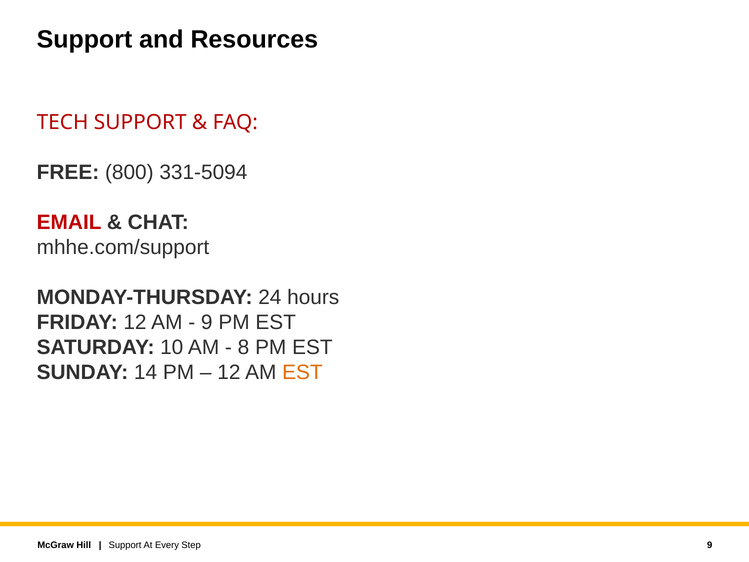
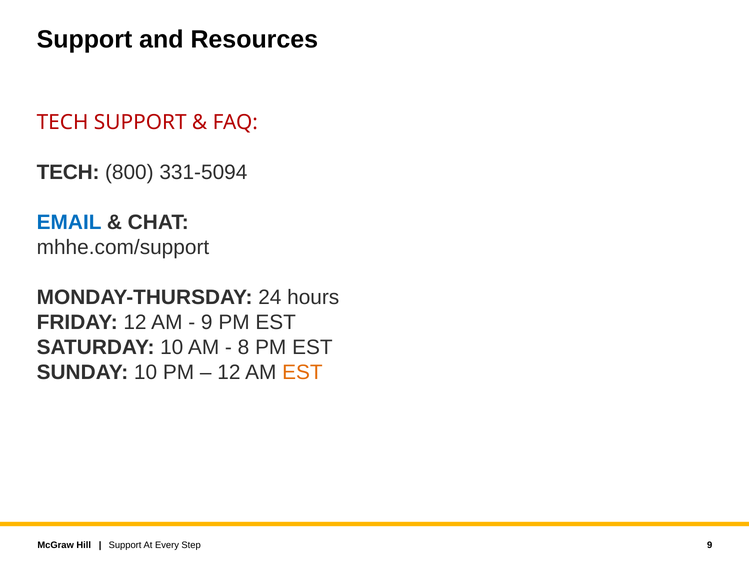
FREE: FREE -> TECH (68, 173)
EMAIL colour: red -> blue (69, 222)
SUNDAY 14: 14 -> 10 (146, 372)
